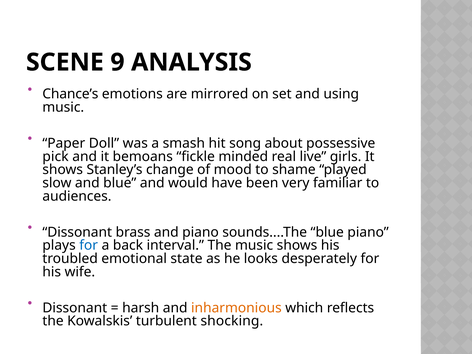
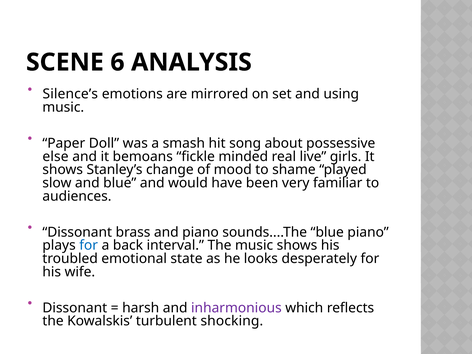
9: 9 -> 6 (117, 62)
Chance’s: Chance’s -> Silence’s (70, 94)
pick: pick -> else (56, 157)
inharmonious colour: orange -> purple (236, 308)
